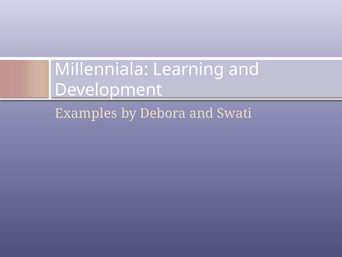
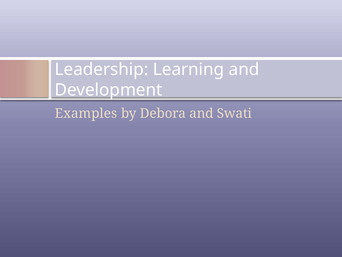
Millenniala: Millenniala -> Leadership (102, 69)
